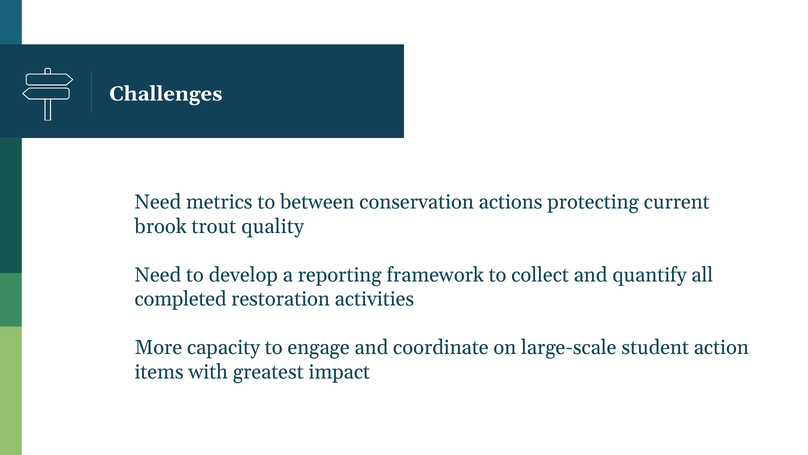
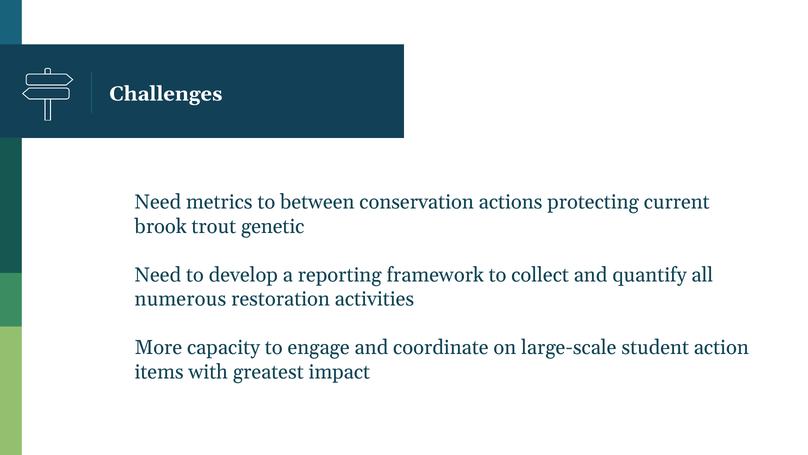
quality: quality -> genetic (273, 226)
completed: completed -> numerous (180, 299)
